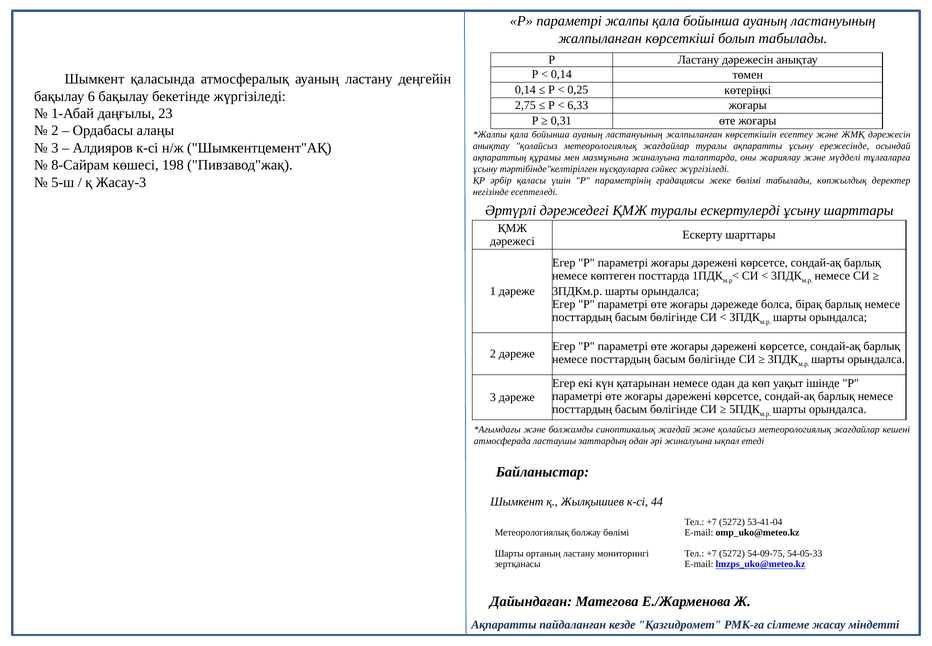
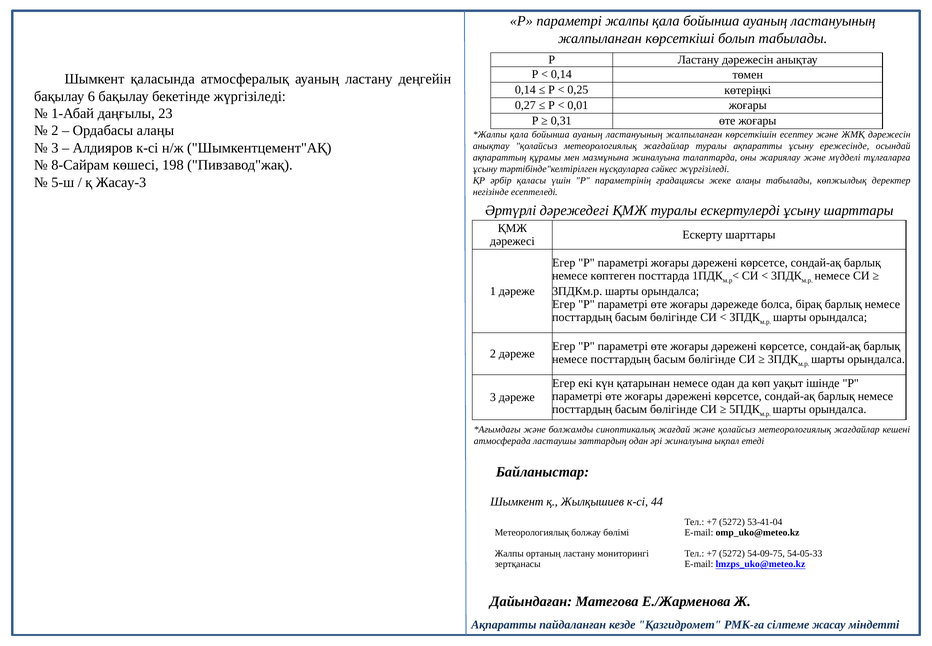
2,75: 2,75 -> 0,27 (525, 105)
6,33: 6,33 -> 0,01 (578, 105)
жеке бөлімі: бөлімі -> алаңы (748, 180)
Шарты: Шарты -> Жалпы (509, 553)
